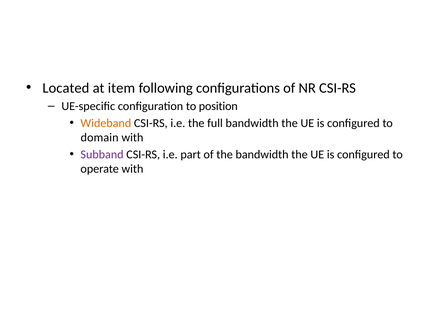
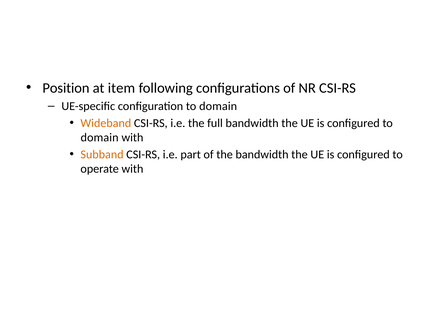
Located: Located -> Position (66, 88)
configuration to position: position -> domain (218, 106)
Subband colour: purple -> orange (102, 155)
